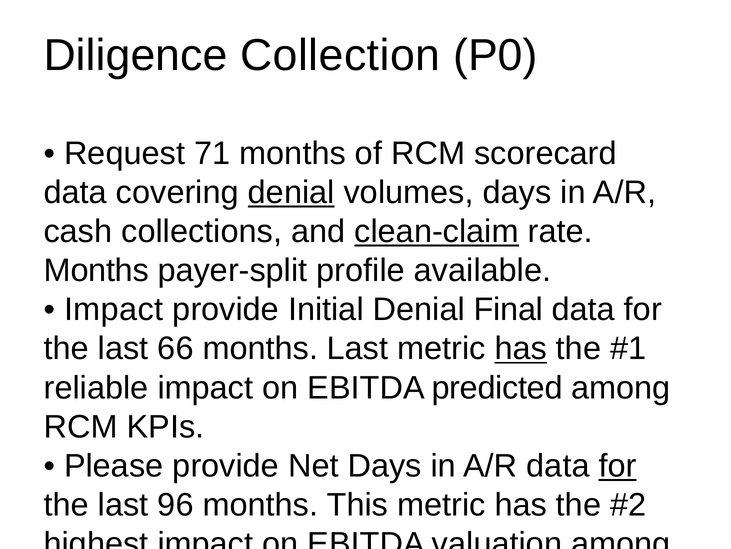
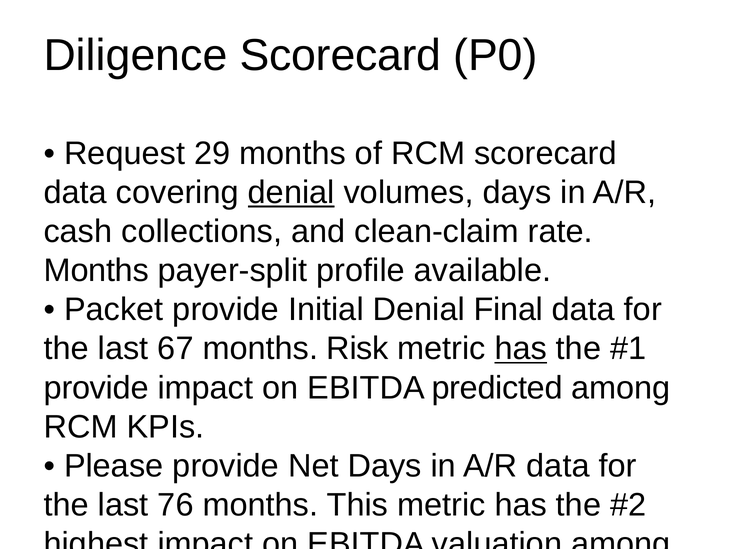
Diligence Collection: Collection -> Scorecard (340, 55)
71: 71 -> 29 (212, 153)
clean-claim underline: present -> none (437, 231)
Impact: Impact -> Packet (114, 309)
66: 66 -> 67 (176, 348)
months Last: Last -> Risk (358, 348)
reliable: reliable -> provide (96, 387)
for underline: present -> none (618, 465)
96: 96 -> 76 (176, 504)
